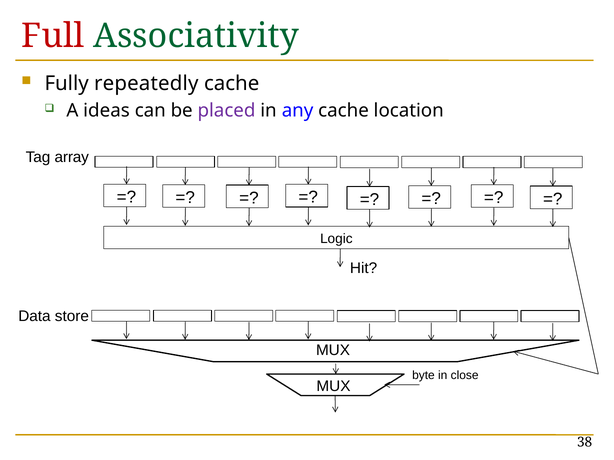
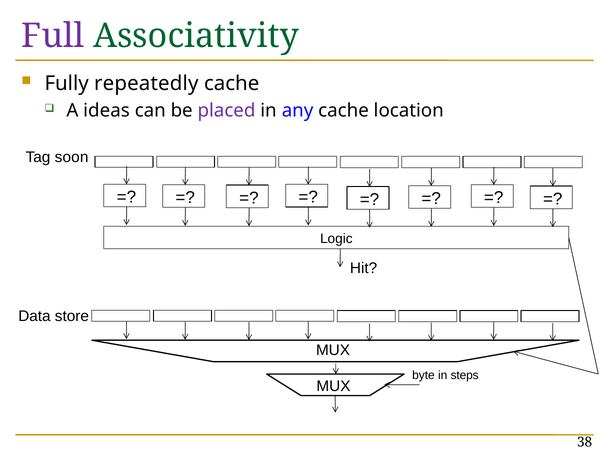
Full colour: red -> purple (53, 36)
array: array -> soon (72, 157)
close: close -> steps (465, 376)
